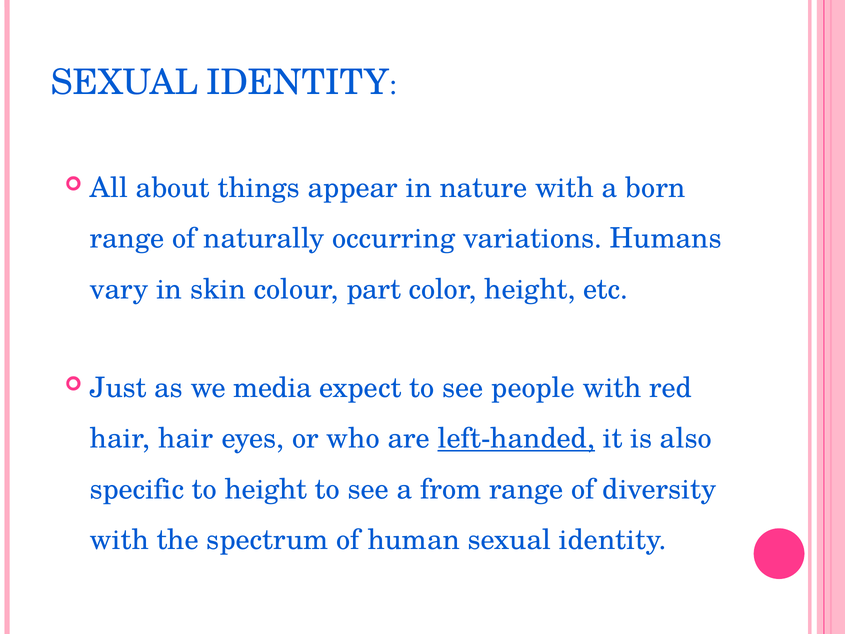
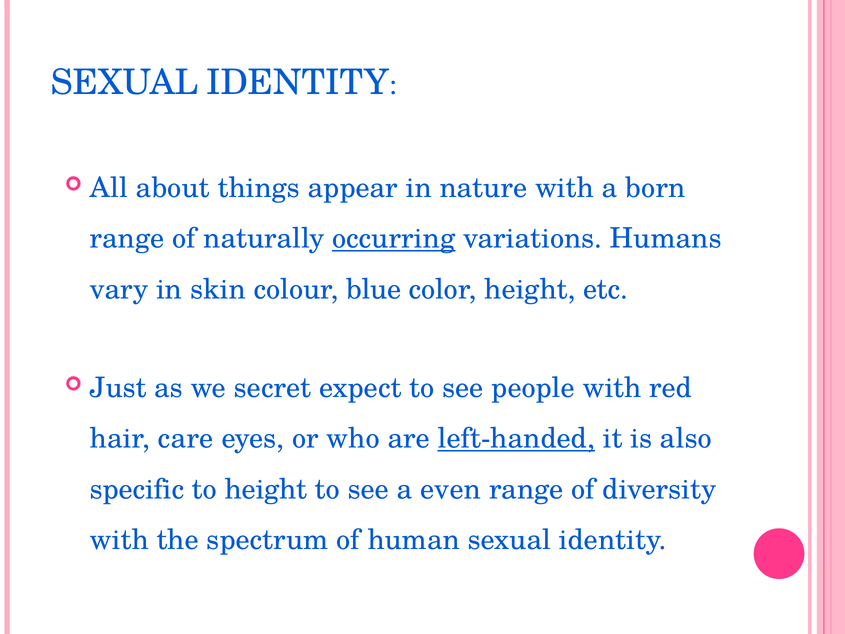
occurring underline: none -> present (394, 239)
part: part -> blue (374, 289)
media: media -> secret (273, 388)
hair hair: hair -> care (186, 439)
from: from -> even (451, 489)
